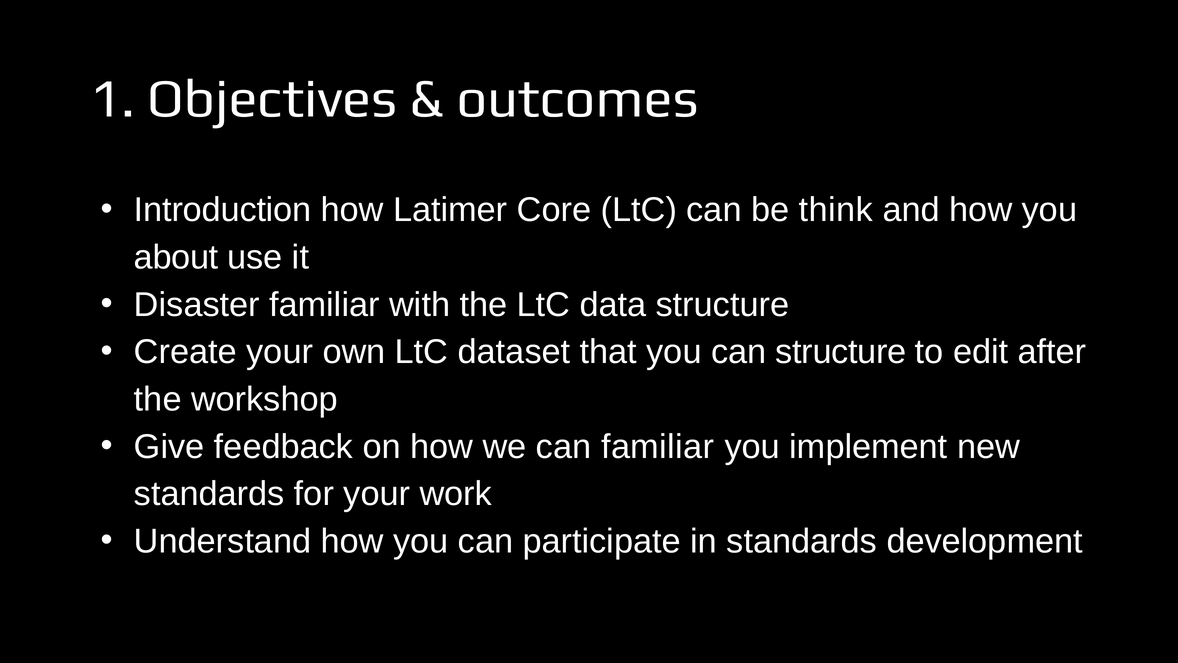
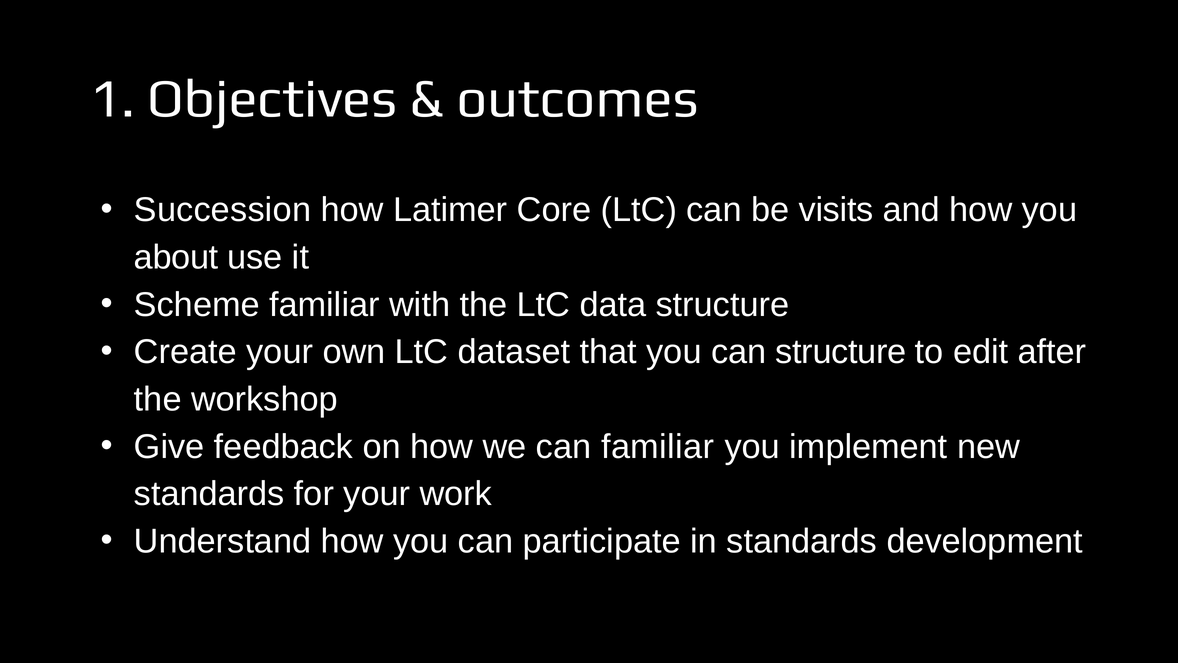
Introduction: Introduction -> Succession (223, 210)
think: think -> visits (836, 210)
Disaster: Disaster -> Scheme (197, 305)
